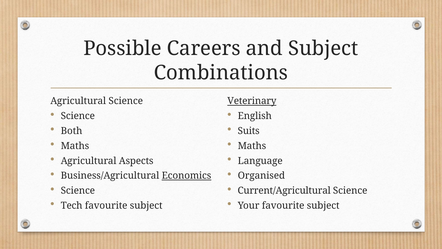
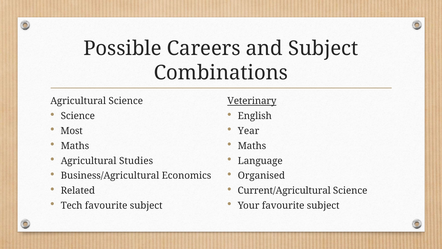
Both: Both -> Most (72, 131)
Suits: Suits -> Year (249, 131)
Aspects: Aspects -> Studies (136, 161)
Economics underline: present -> none (187, 175)
Science: Science -> Related (78, 190)
